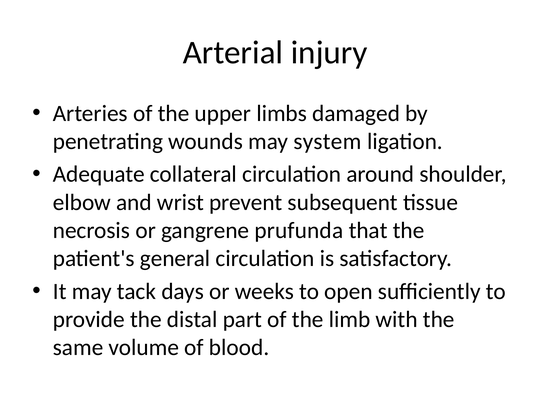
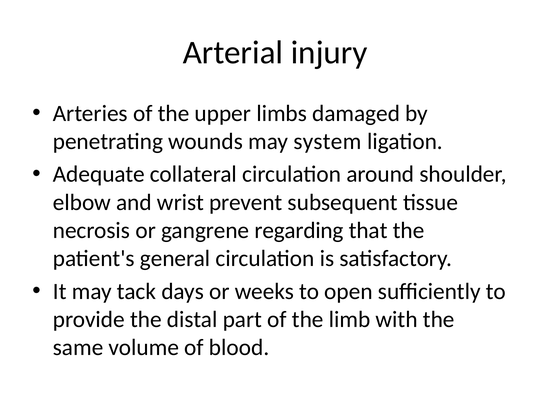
prufunda: prufunda -> regarding (299, 230)
